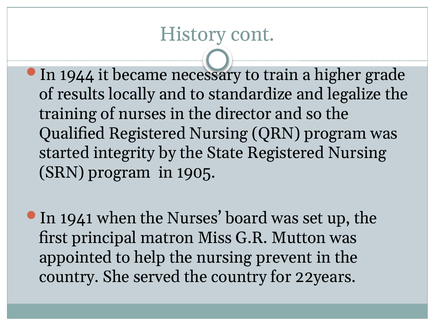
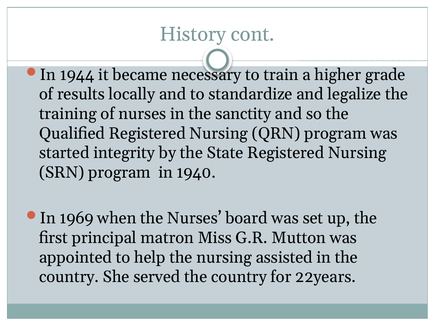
director: director -> sanctity (243, 114)
1905: 1905 -> 1940 (196, 173)
1941: 1941 -> 1969 (77, 218)
prevent: prevent -> assisted (284, 258)
